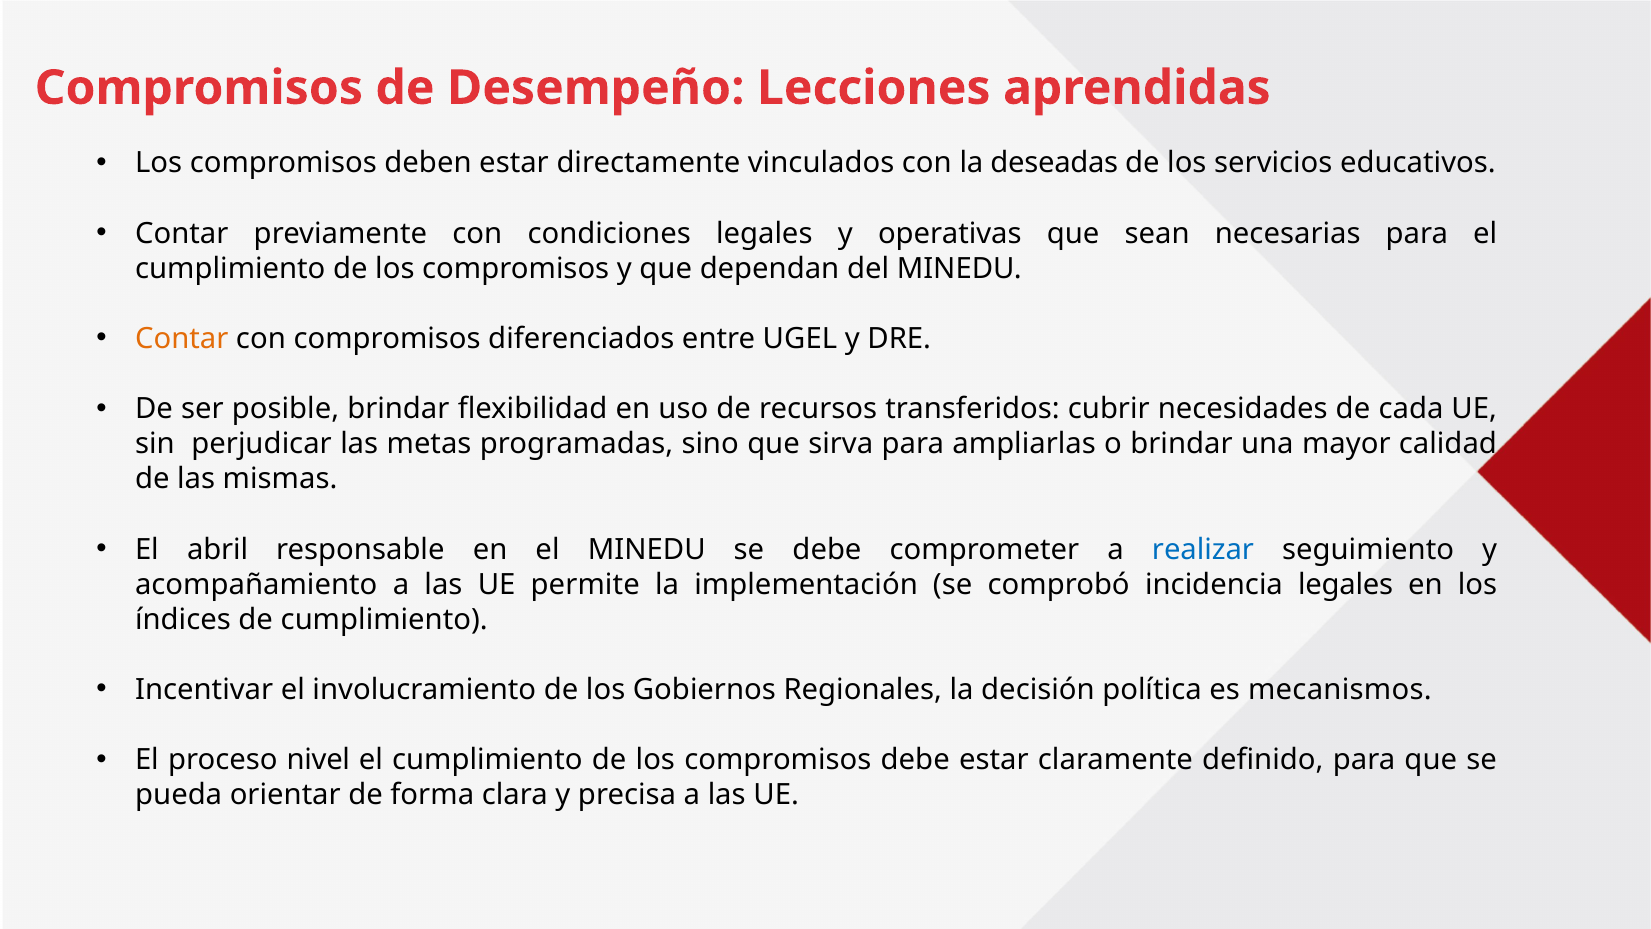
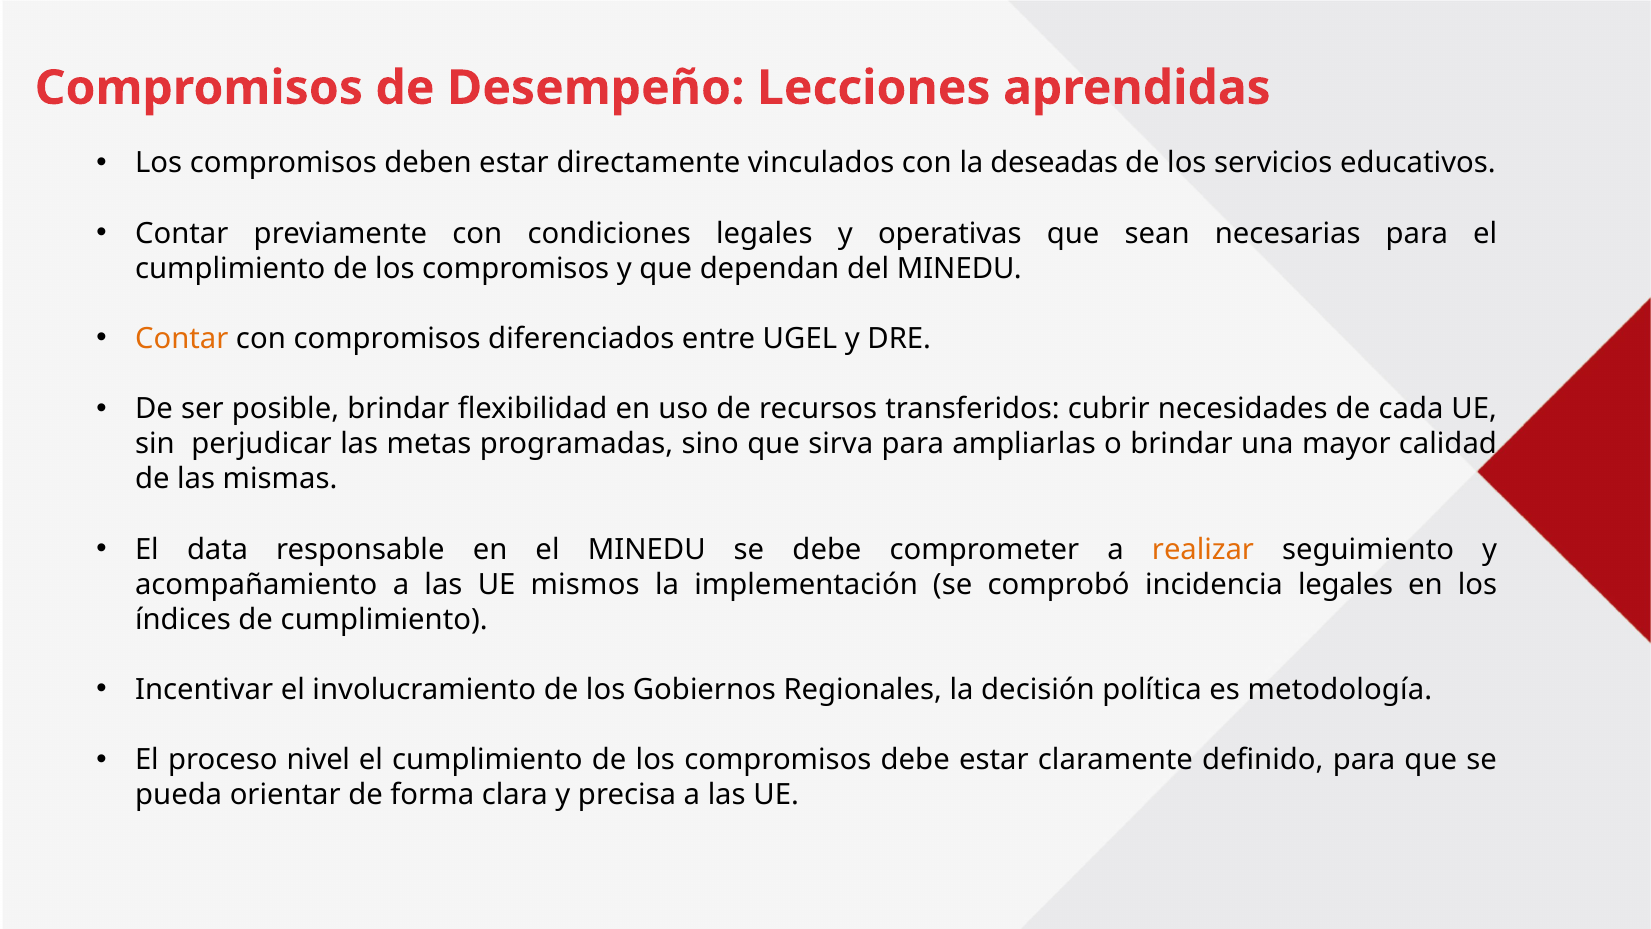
abril: abril -> data (218, 549)
realizar colour: blue -> orange (1203, 549)
permite: permite -> mismos (585, 584)
mecanismos: mecanismos -> metodología (1340, 690)
